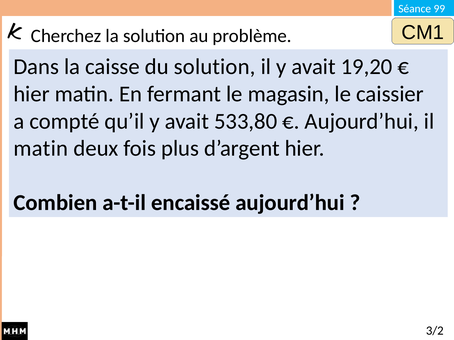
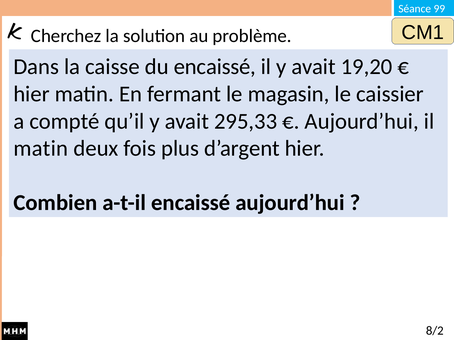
du solution: solution -> encaissé (215, 67)
533,80: 533,80 -> 295,33 (246, 121)
3/2: 3/2 -> 8/2 (435, 331)
